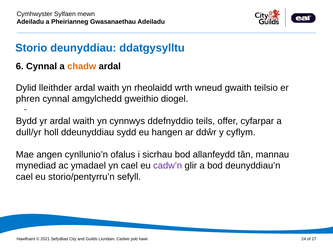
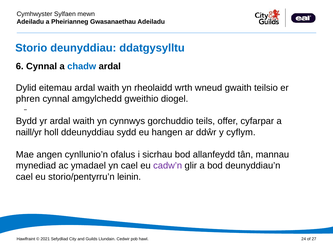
chadw colour: orange -> blue (82, 66)
lleithder: lleithder -> eitemau (55, 88)
ddefnyddio: ddefnyddio -> gorchuddio (170, 121)
dull/yr: dull/yr -> naill/yr (29, 132)
sefyll: sefyll -> leinin (129, 177)
